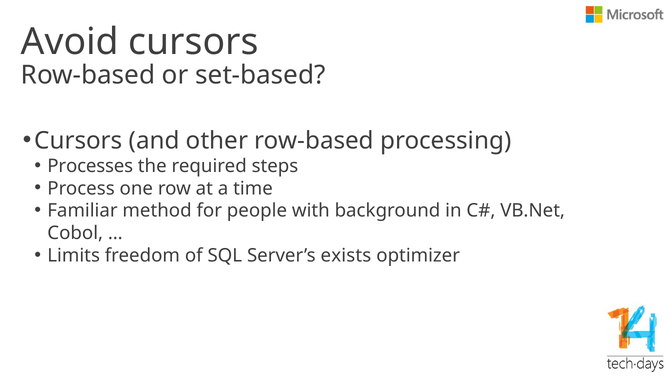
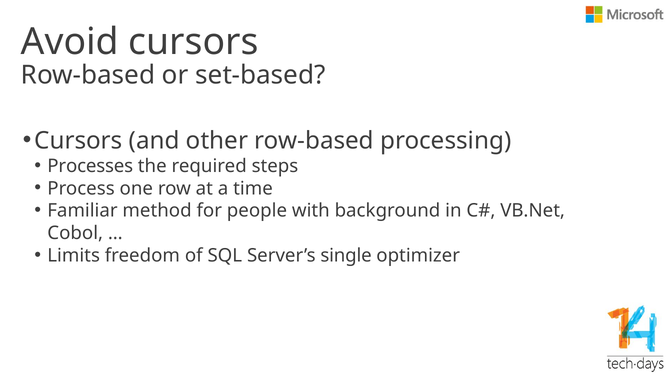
exists: exists -> single (346, 256)
